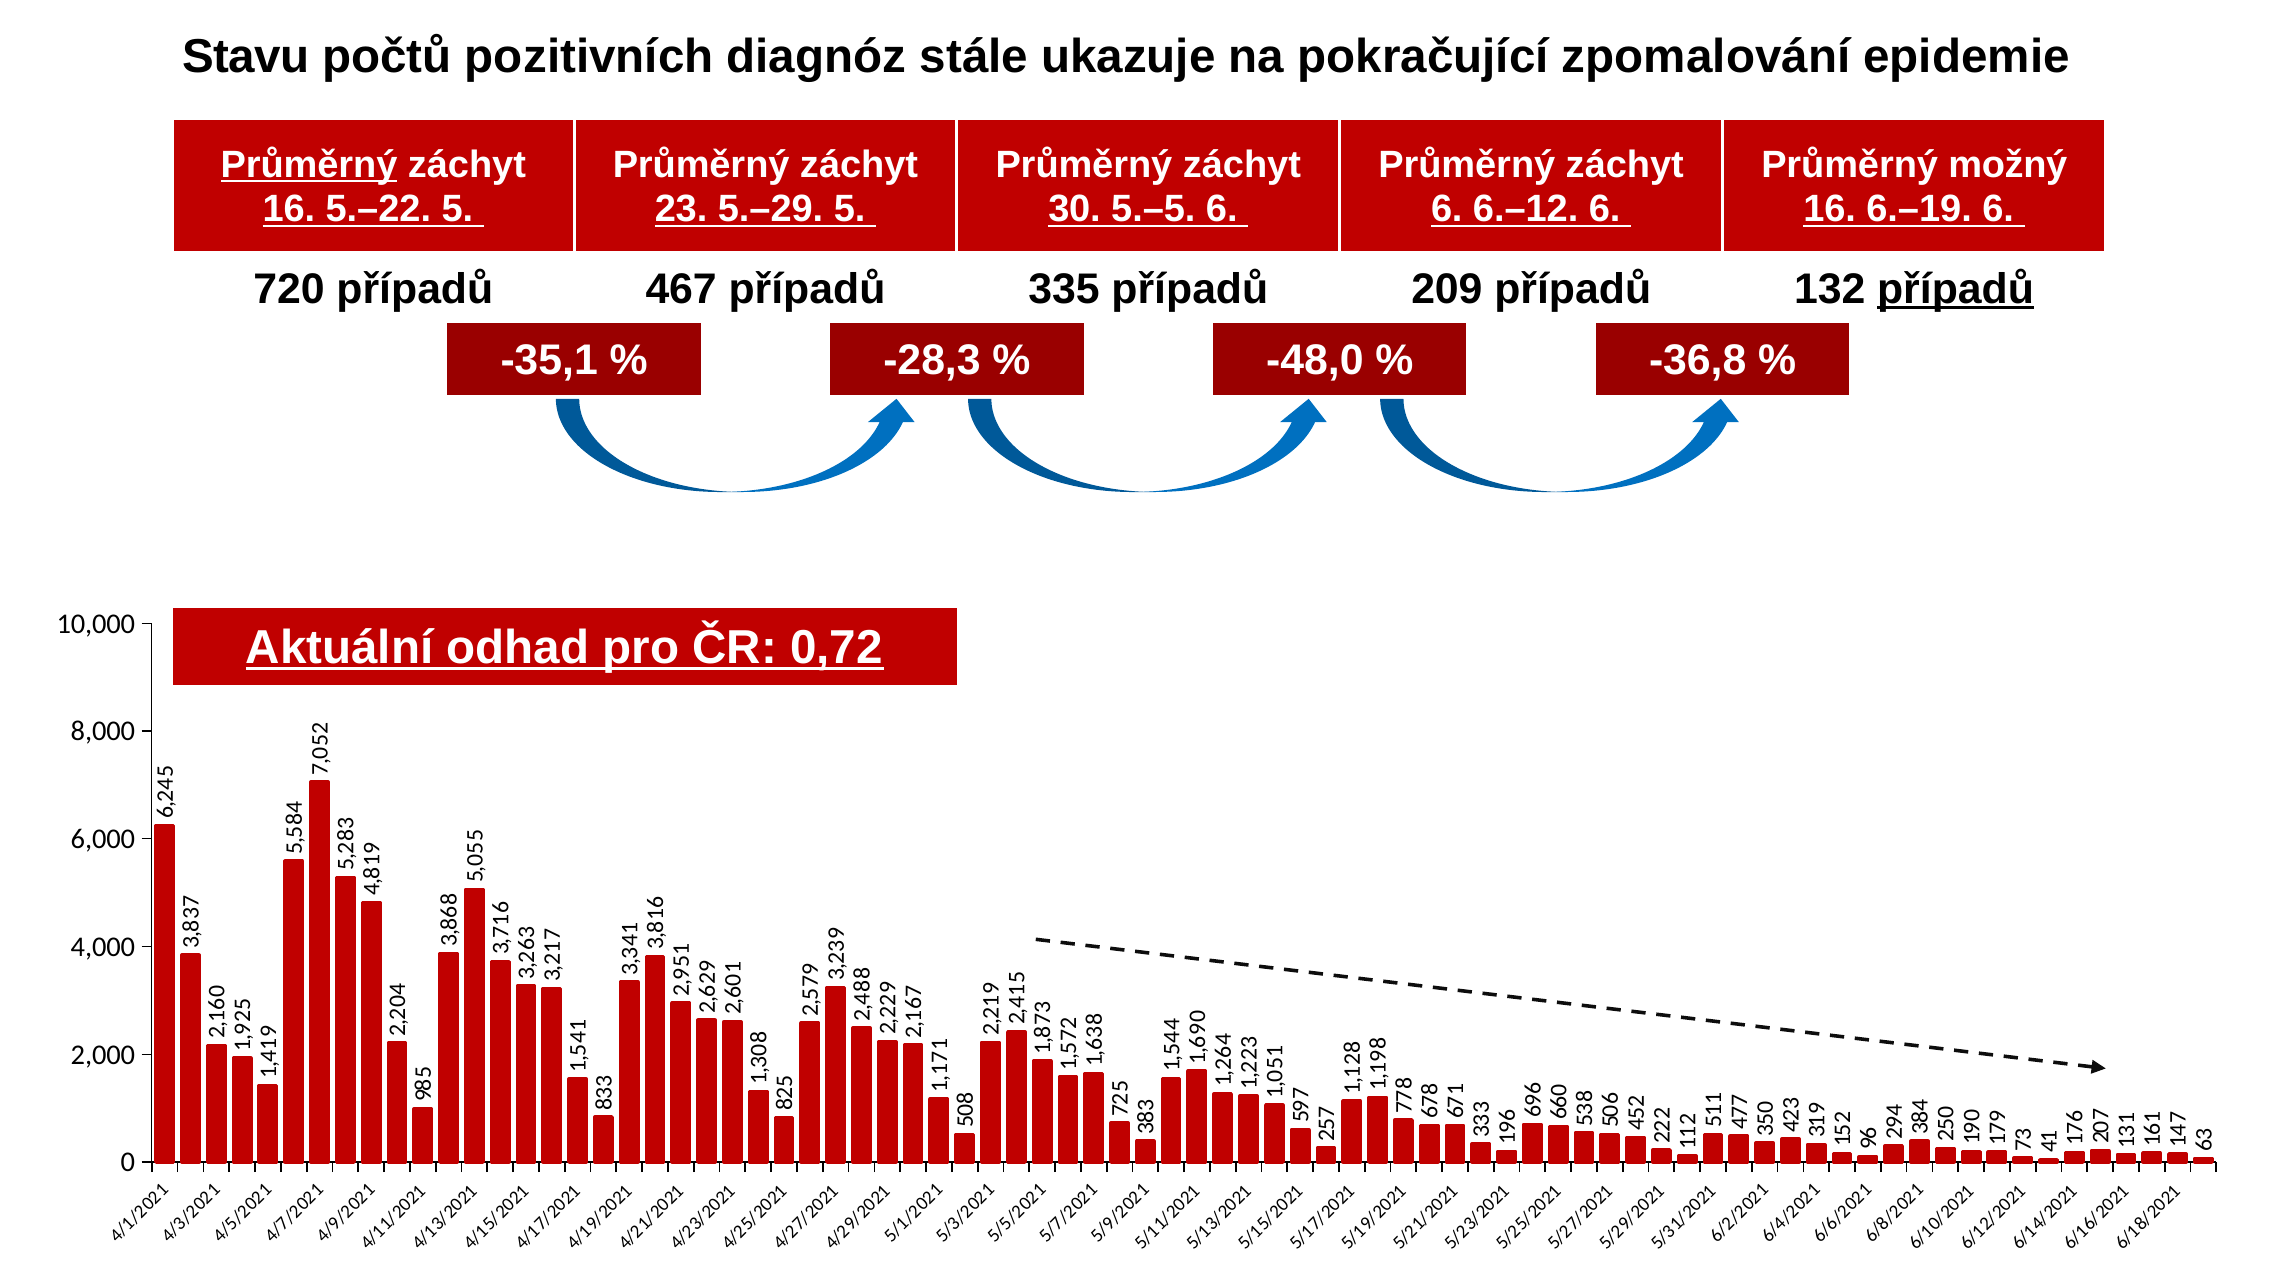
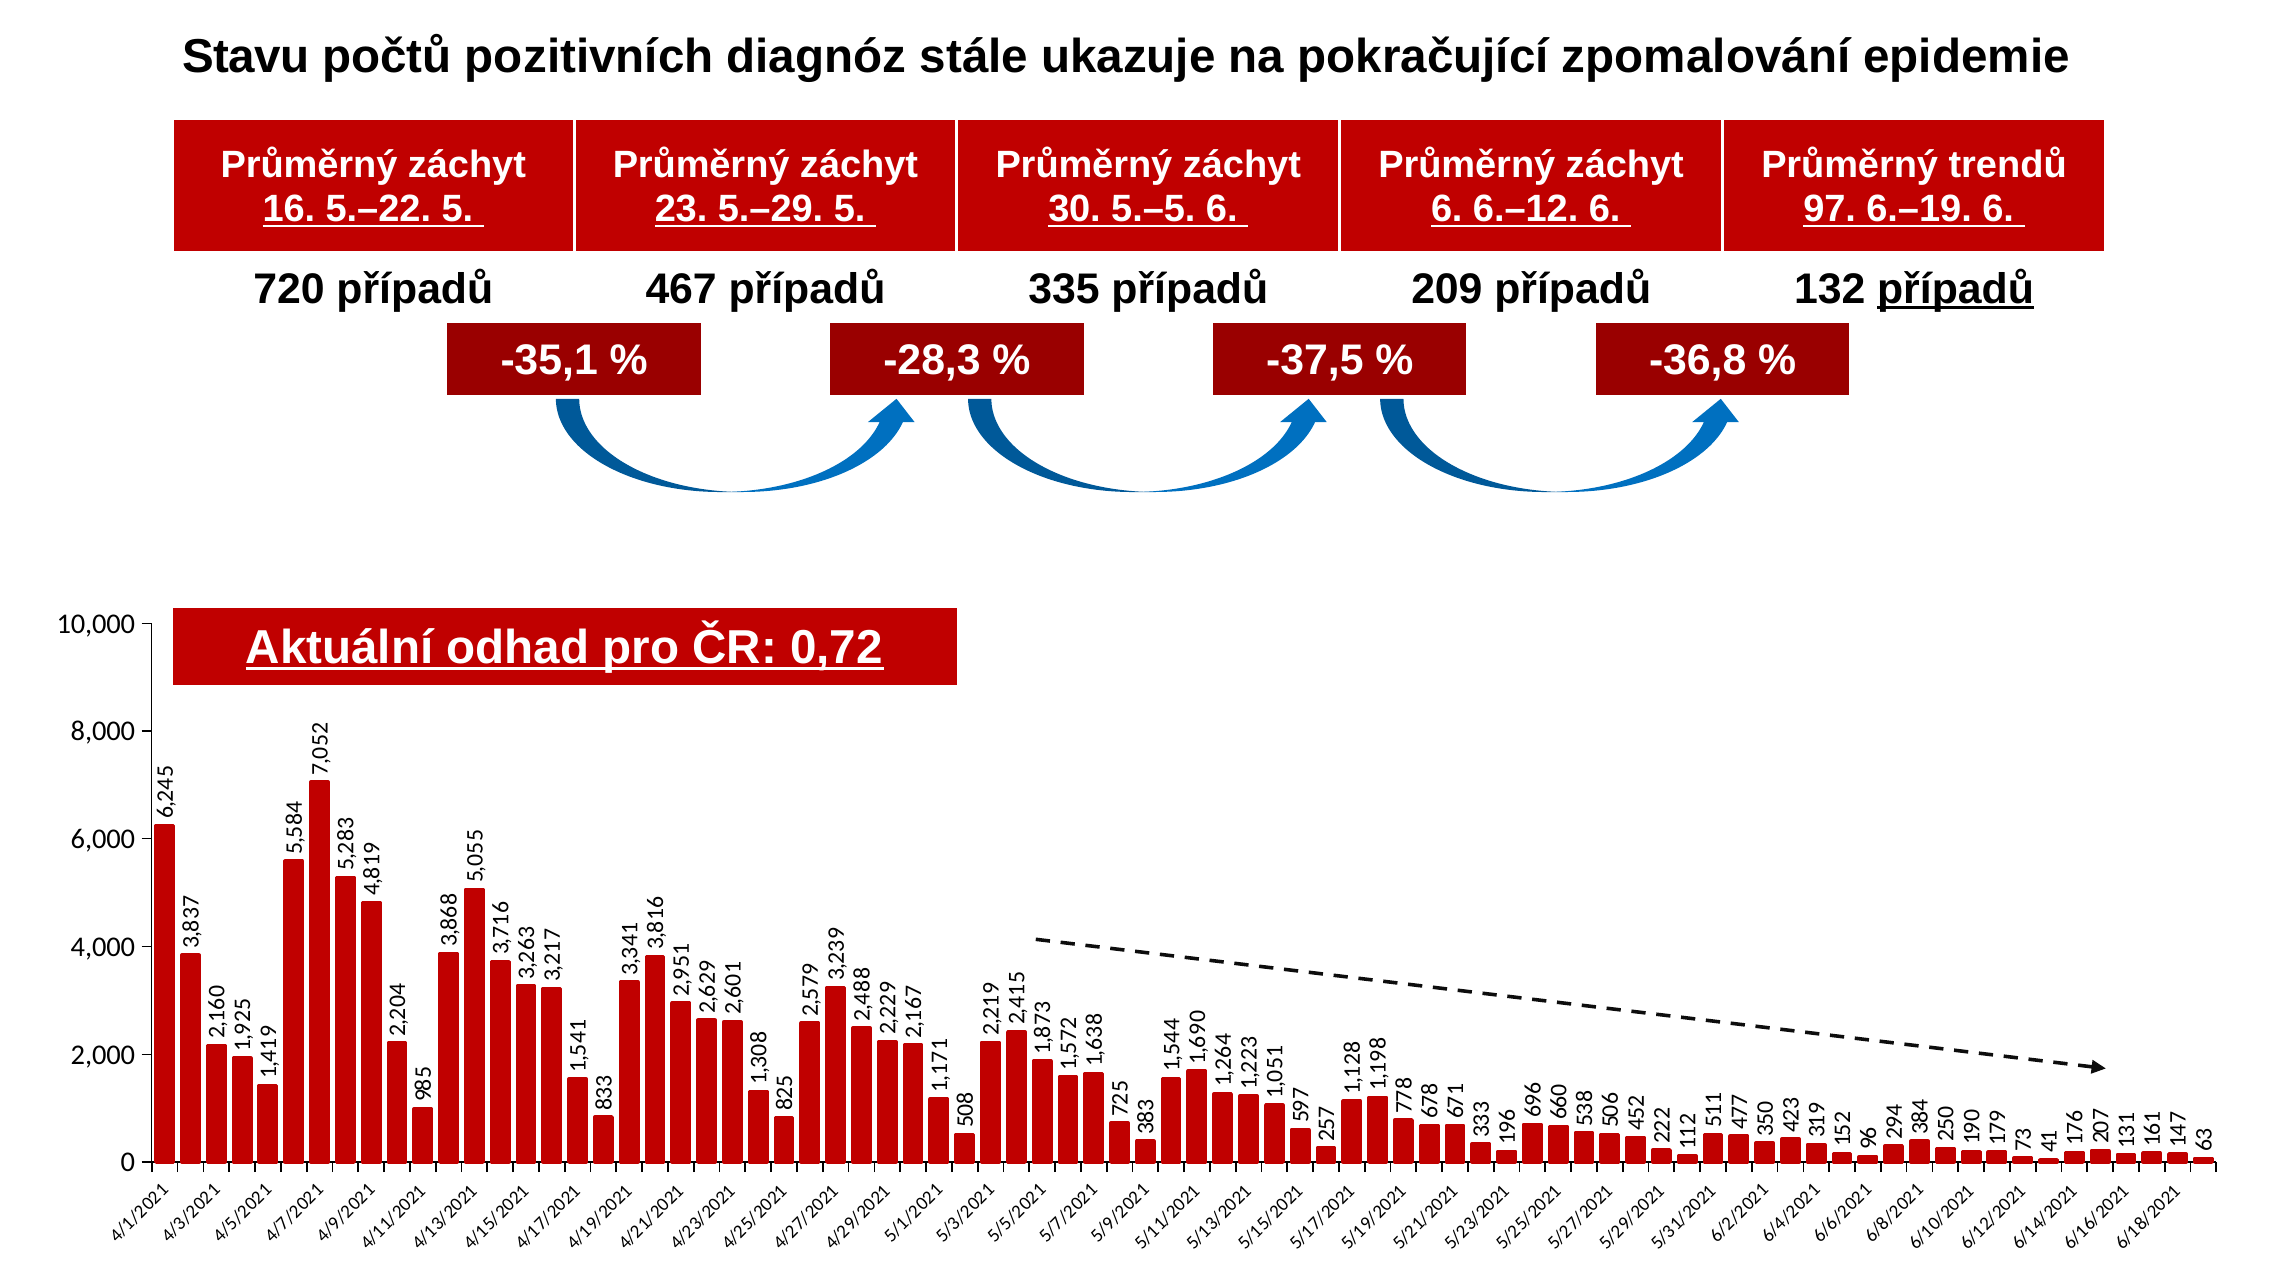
Průměrný underline: present -> none (309, 165)
možný: možný -> trendů (2008, 165)
6 16: 16 -> 97 (1830, 209)
-48,0: -48,0 -> -37,5 (1315, 360)
